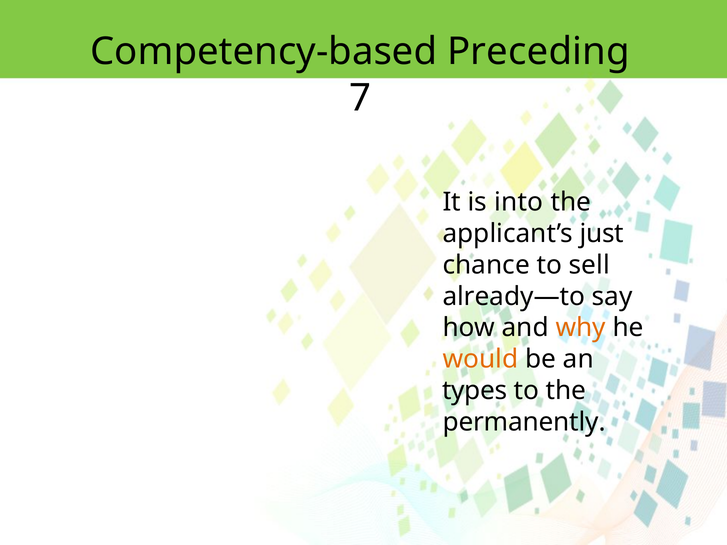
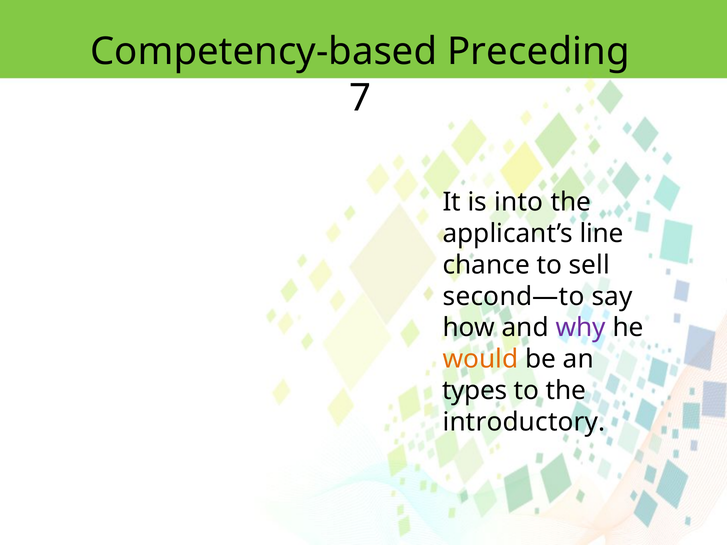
just: just -> line (602, 234)
already—to: already—to -> second—to (514, 297)
why colour: orange -> purple (581, 328)
permanently: permanently -> introductory (524, 422)
